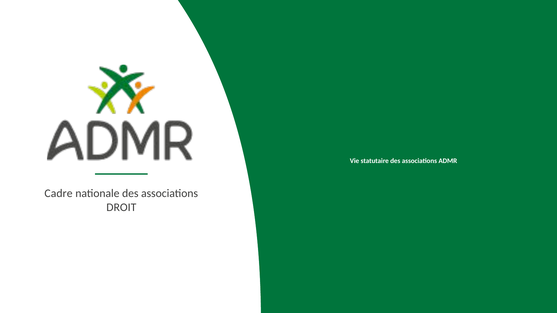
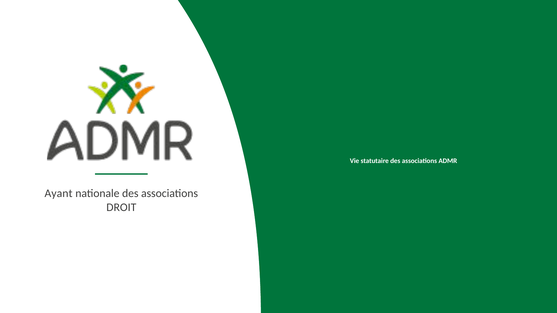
Cadre: Cadre -> Ayant (59, 194)
